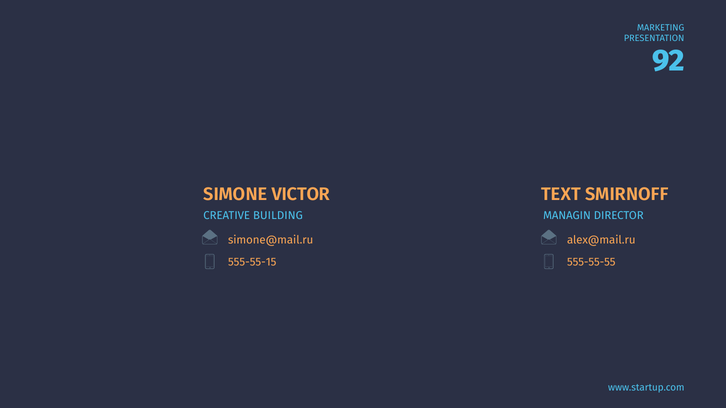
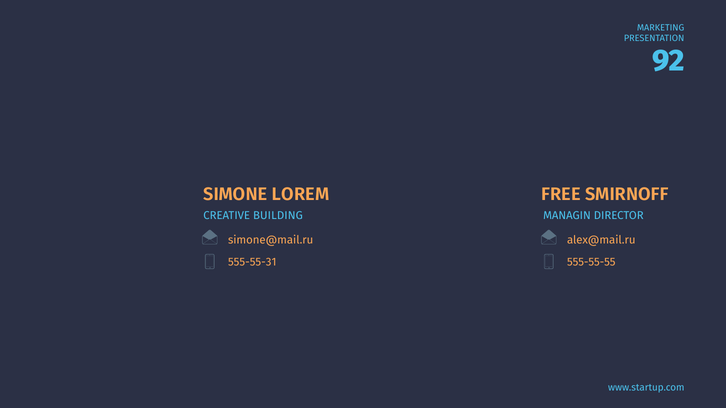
VICTOR: VICTOR -> LOREM (301, 194)
TEXT: TEXT -> FREE (561, 195)
555-55-15: 555-55-15 -> 555-55-31 (252, 262)
